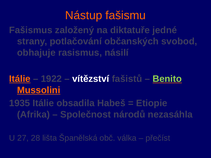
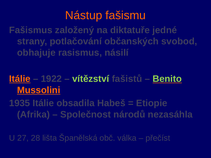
vítězství colour: white -> light green (91, 79)
